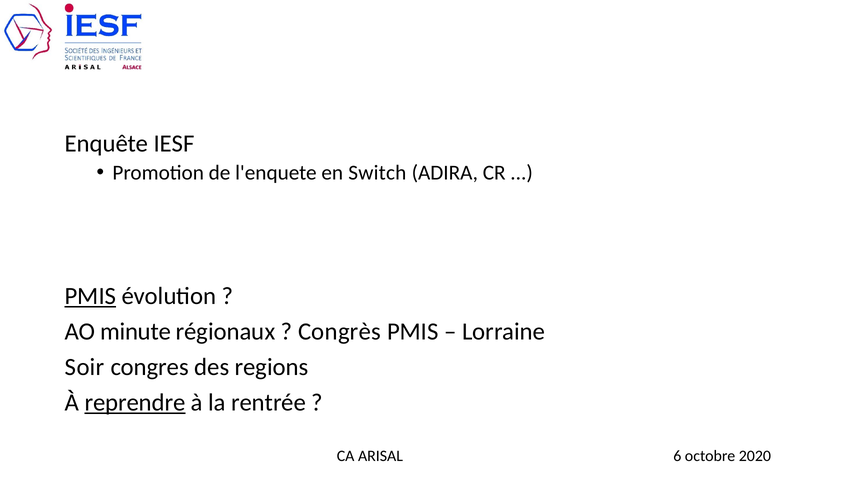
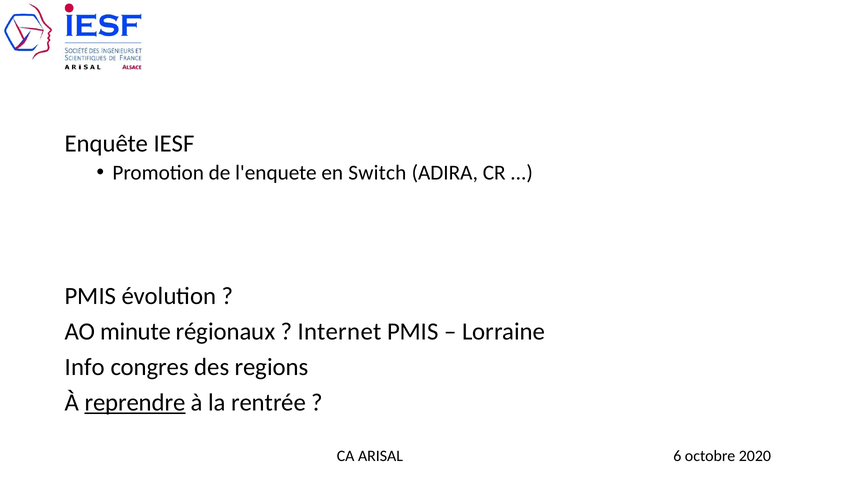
PMIS underline: present -> none (90, 296)
Congrès: Congrès -> Internet (340, 332)
Soir: Soir -> Info (85, 367)
